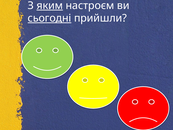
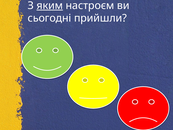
сьогодні underline: present -> none (49, 18)
